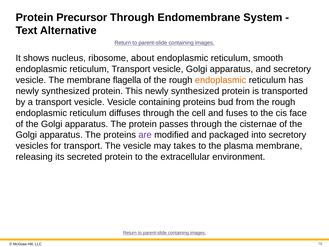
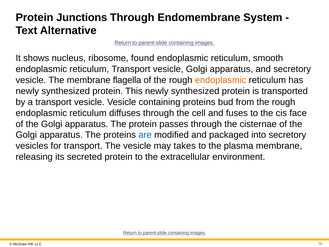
Precursor: Precursor -> Junctions (82, 17)
about: about -> found (143, 58)
are colour: purple -> blue (145, 135)
